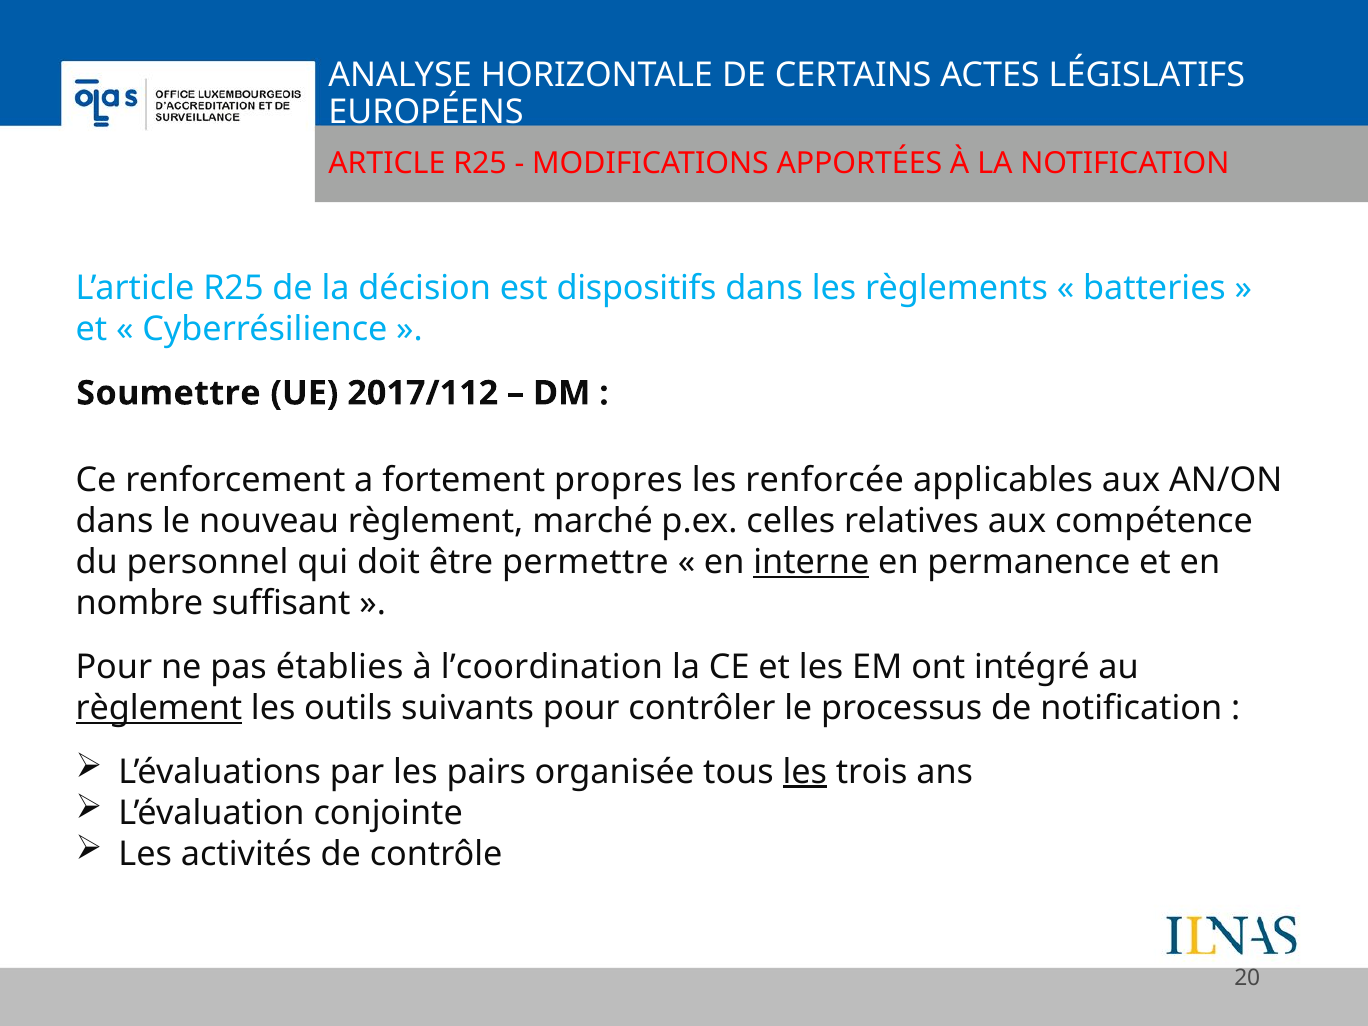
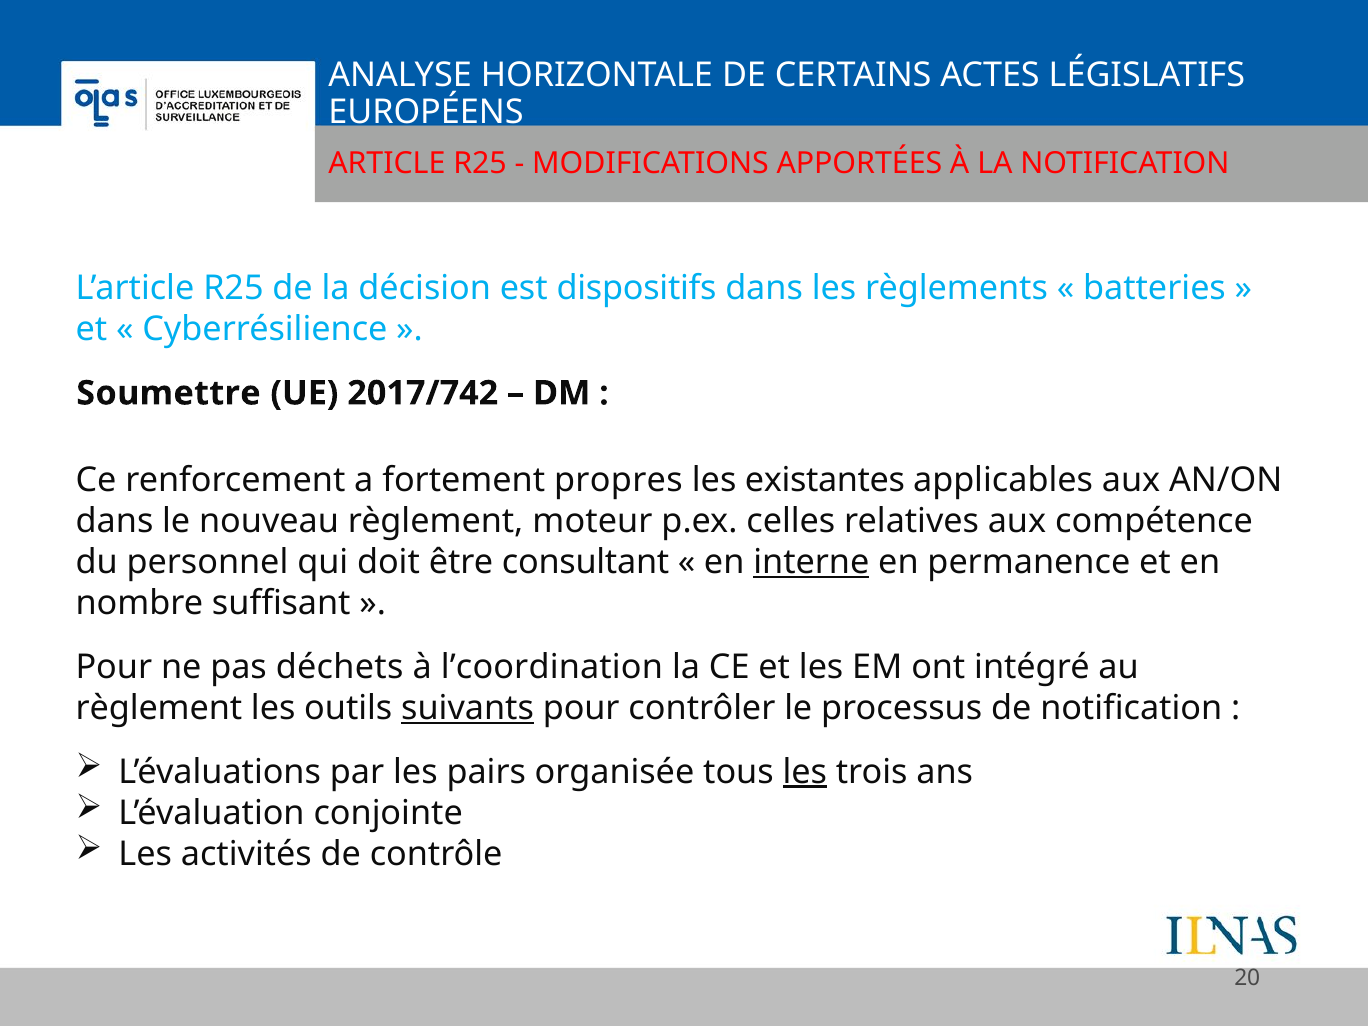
2017/112: 2017/112 -> 2017/742 (423, 393)
renforcée: renforcée -> existantes (825, 480)
marché: marché -> moteur (592, 521)
permettre: permettre -> consultant (586, 562)
établies: établies -> déchets (340, 667)
règlement underline: present -> none (159, 708)
suivants underline: none -> present (468, 708)
